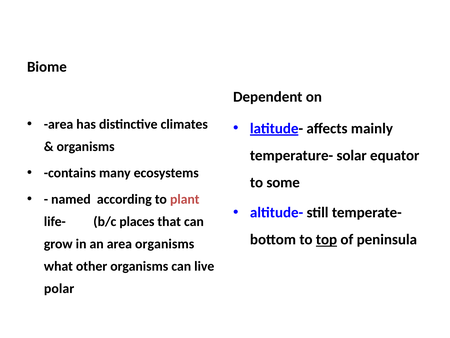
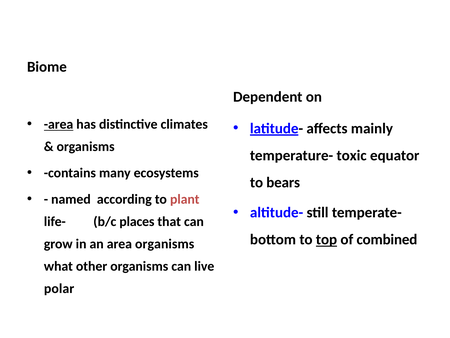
area underline: none -> present (59, 124)
solar: solar -> toxic (352, 155)
some: some -> bears (283, 182)
peninsula: peninsula -> combined (387, 239)
